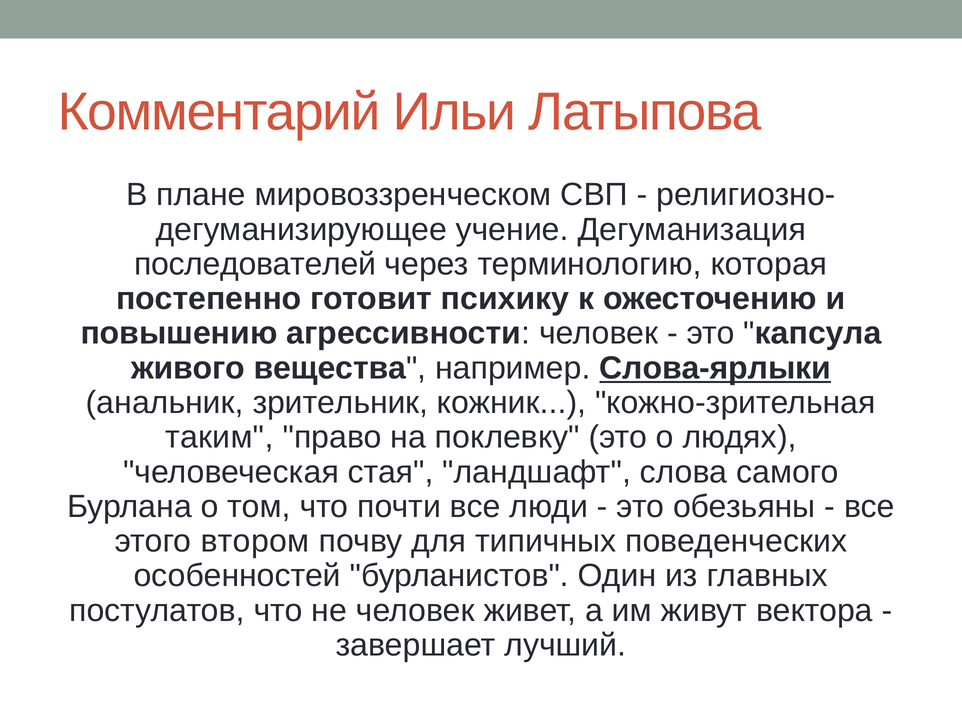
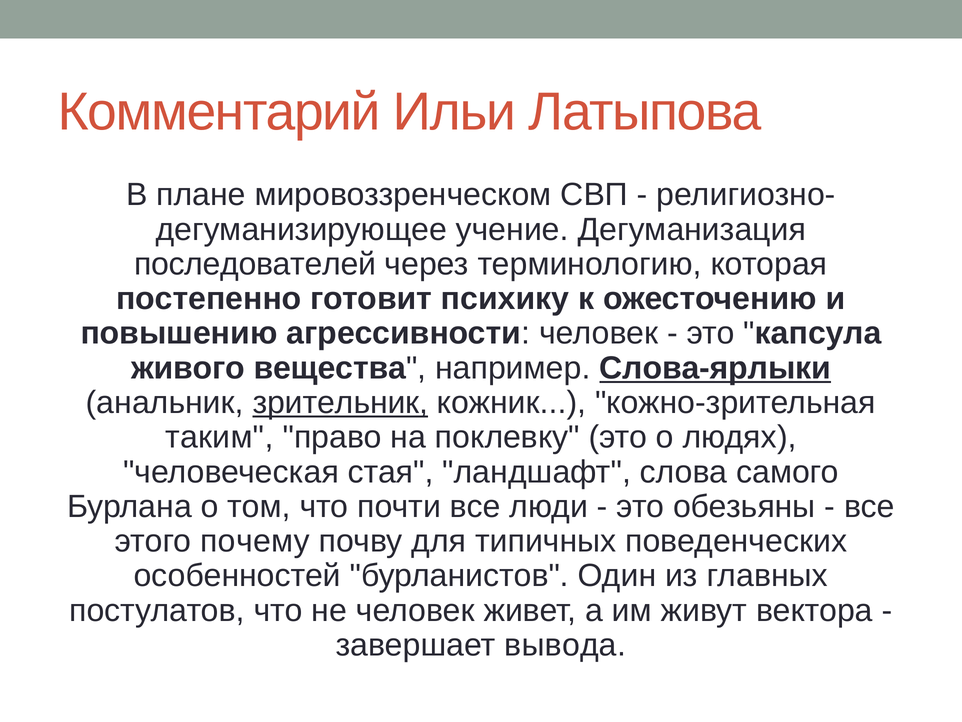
зрительник underline: none -> present (340, 402)
втором: втором -> почему (255, 541)
лучший: лучший -> вывода (565, 645)
